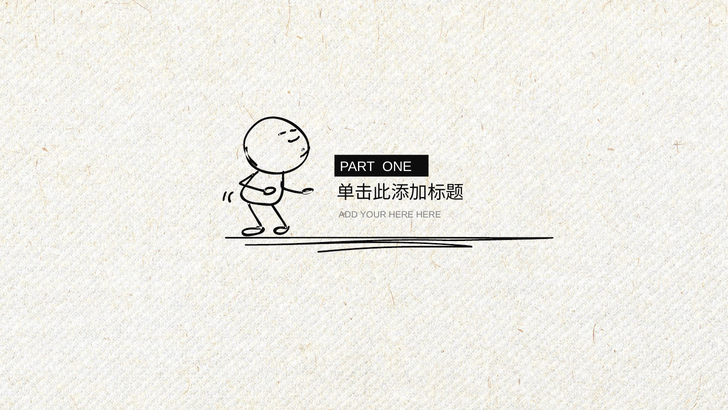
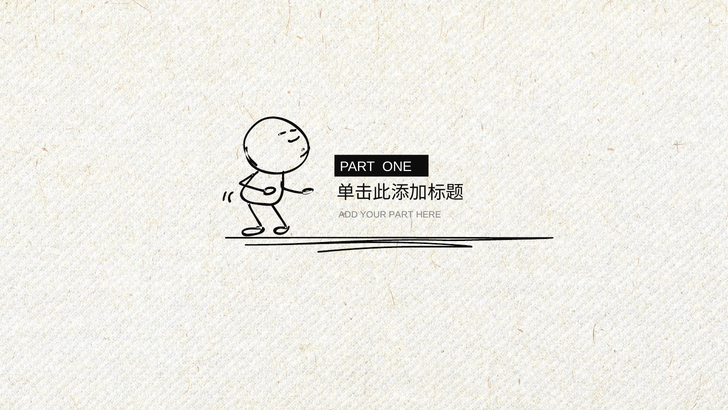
YOUR HERE: HERE -> PART (401, 214)
